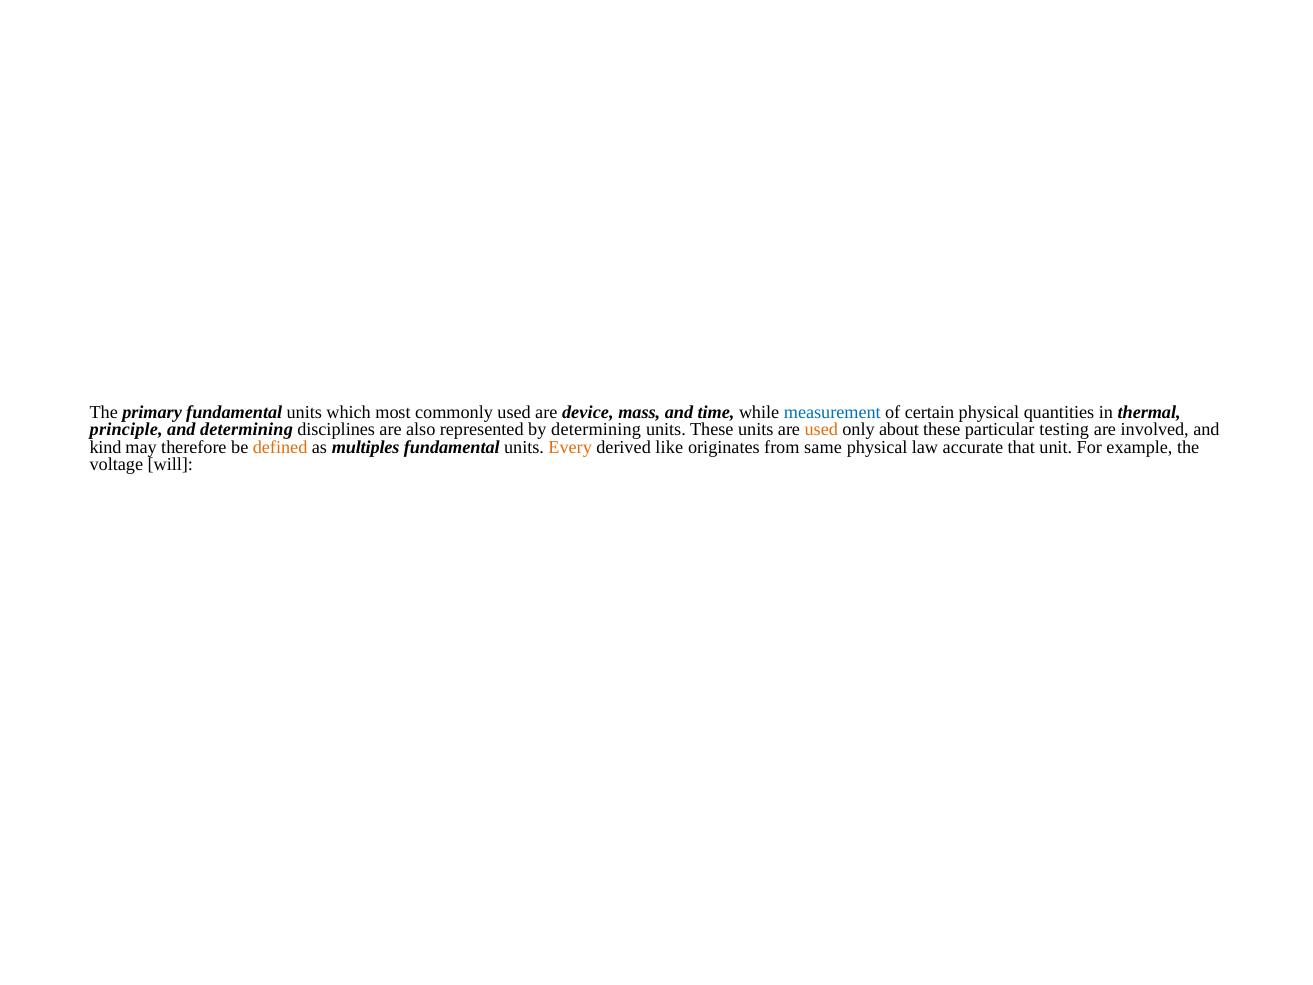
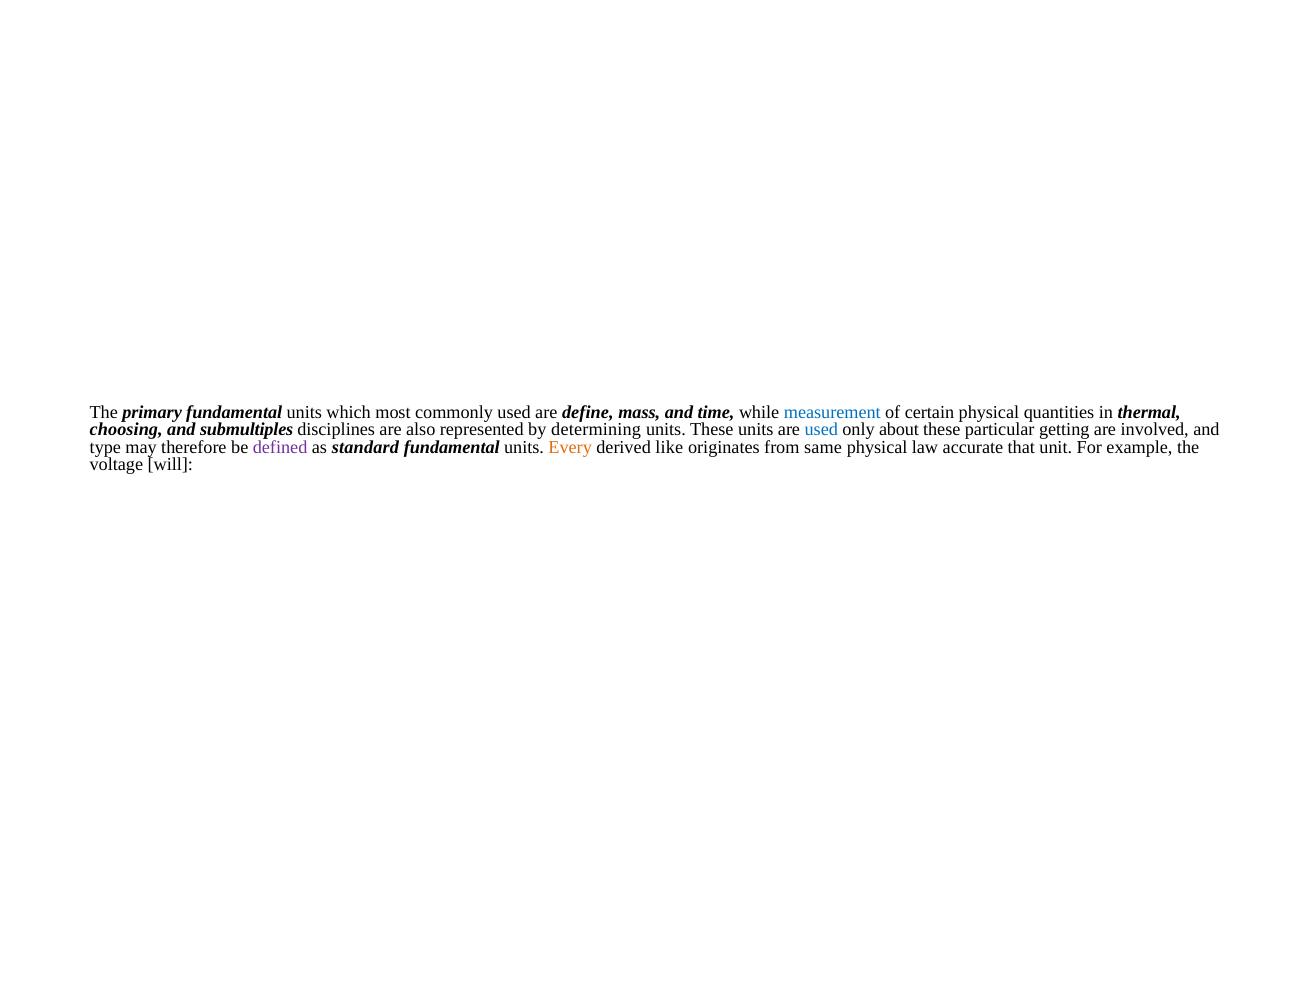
device: device -> define (588, 412)
principle: principle -> choosing (126, 430)
and determining: determining -> submultiples (247, 430)
used colour: orange -> blue (821, 430)
testing: testing -> getting (1064, 430)
kind: kind -> type (105, 447)
defined colour: orange -> purple (280, 447)
multiples: multiples -> standard (365, 447)
